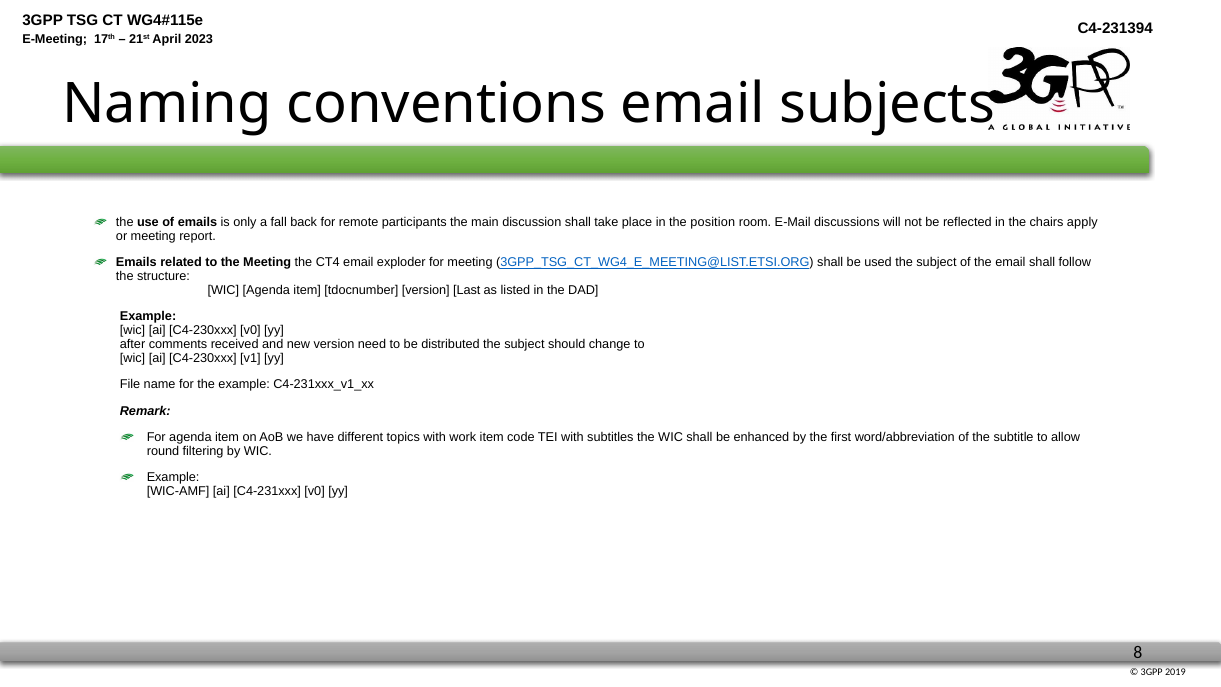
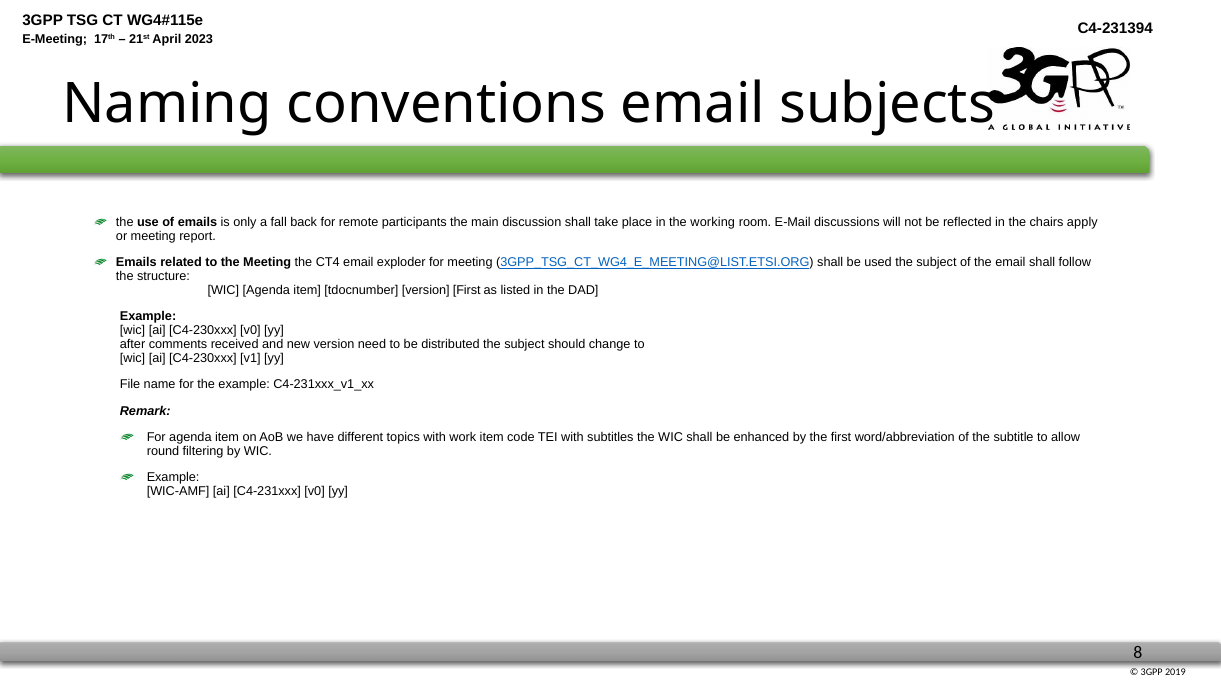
position: position -> working (713, 222)
version Last: Last -> First (467, 290)
